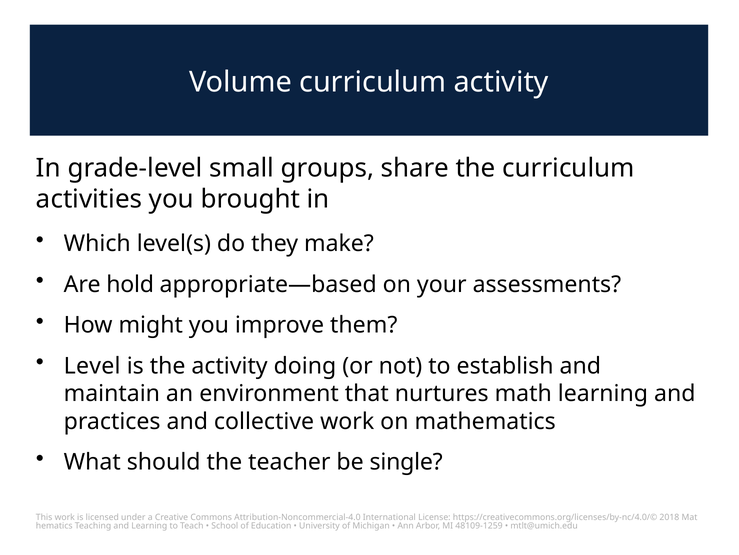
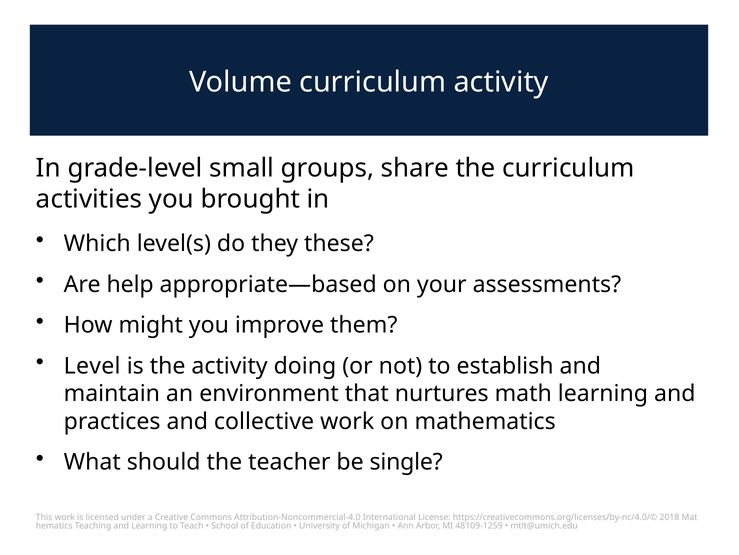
make: make -> these (339, 243)
hold: hold -> help (130, 284)
